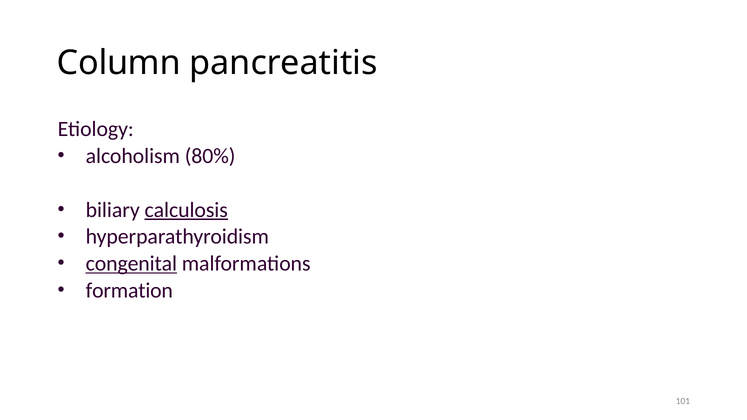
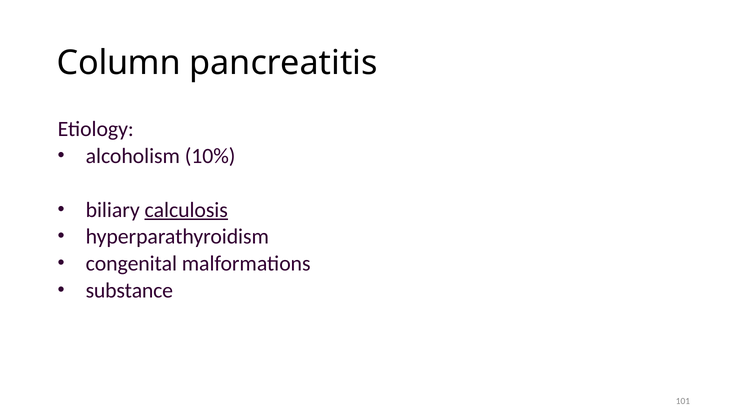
80%: 80% -> 10% (210, 156)
congenital underline: present -> none (131, 264)
formation: formation -> substance (129, 291)
